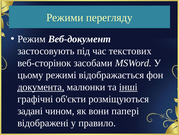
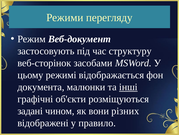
текстових: текстових -> структуру (130, 51)
документа underline: present -> none (41, 87)
папері: папері -> різних (125, 110)
